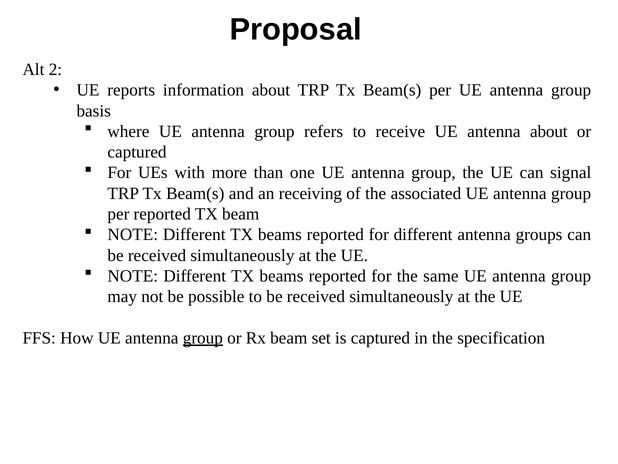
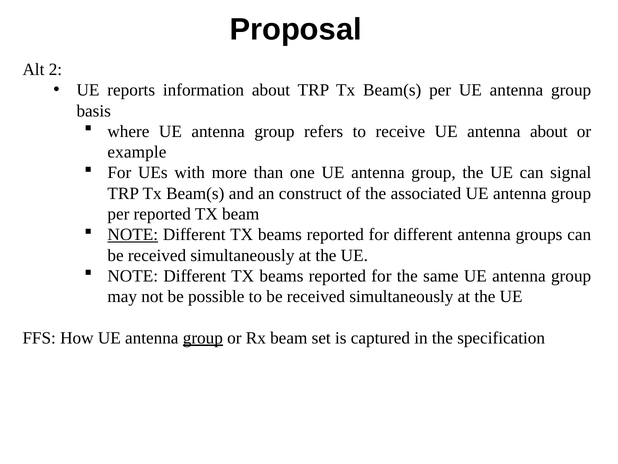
captured: captured -> example (137, 152)
receiving: receiving -> construct (310, 193)
NOTE underline: none -> present (133, 234)
